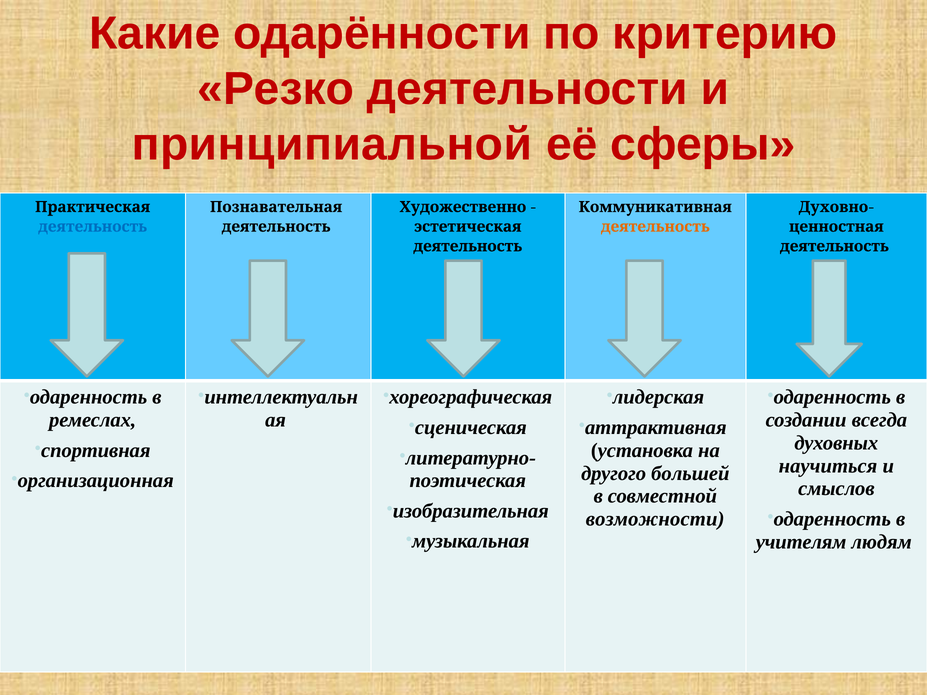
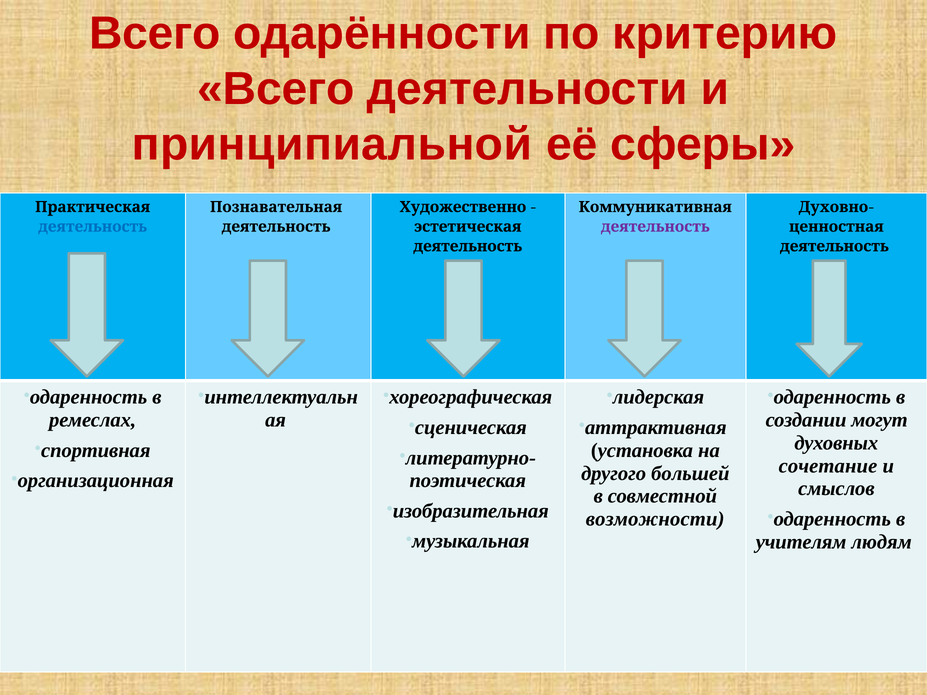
Какие: Какие -> Всего (155, 33)
Резко: Резко -> Всего (276, 89)
деятельность colour: orange -> purple (655, 227)
всегда: всегда -> могут (880, 420)
научиться: научиться -> сочетание (828, 466)
